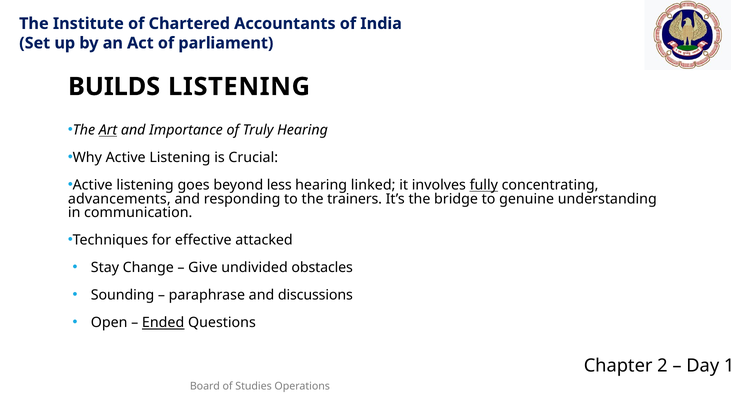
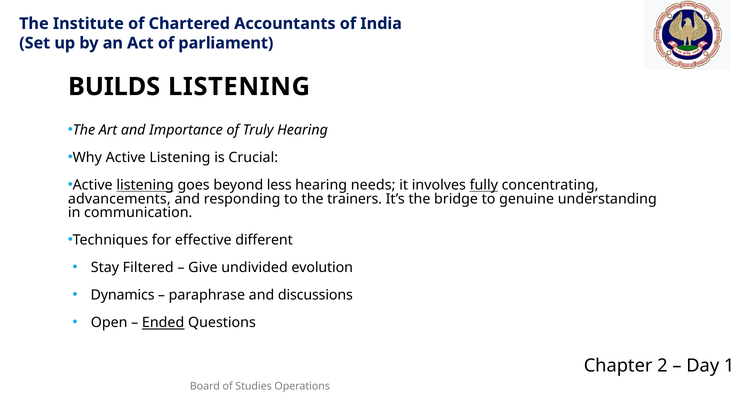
Art underline: present -> none (108, 130)
listening underline: none -> present (145, 185)
linked: linked -> needs (373, 185)
attacked: attacked -> different (264, 240)
Change: Change -> Filtered (148, 268)
obstacles: obstacles -> evolution (322, 268)
Sounding: Sounding -> Dynamics (123, 295)
